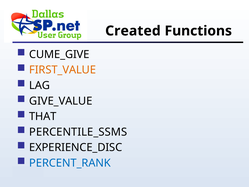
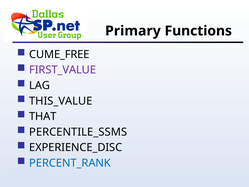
Created: Created -> Primary (133, 31)
CUME_GIVE: CUME_GIVE -> CUME_FREE (59, 54)
FIRST_VALUE colour: orange -> purple (63, 70)
GIVE_VALUE: GIVE_VALUE -> THIS_VALUE (61, 101)
